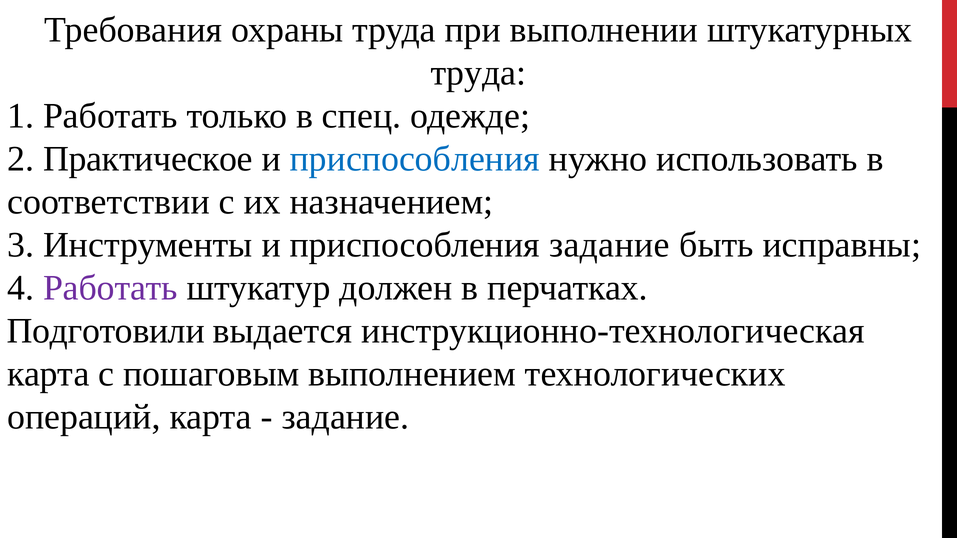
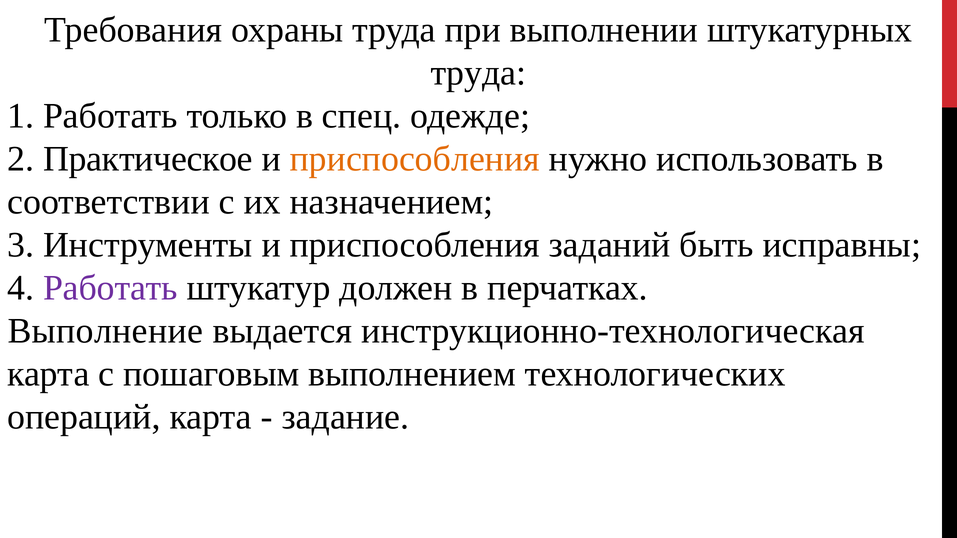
приспособления colour: blue -> orange (415, 159)
приспособления задание: задание -> заданий (610, 245)
Подготовили: Подготовили -> Выполнение (105, 331)
